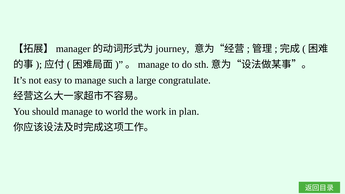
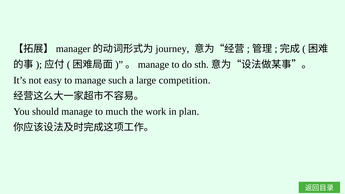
congratulate: congratulate -> competition (185, 80)
world: world -> much (117, 112)
